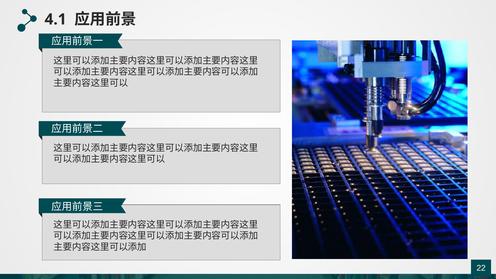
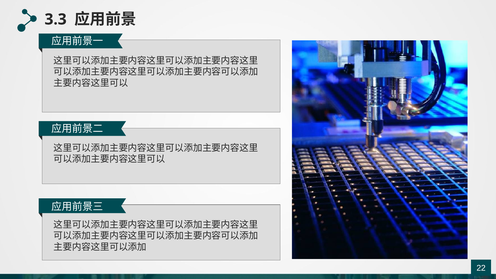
4.1: 4.1 -> 3.3 (56, 19)
